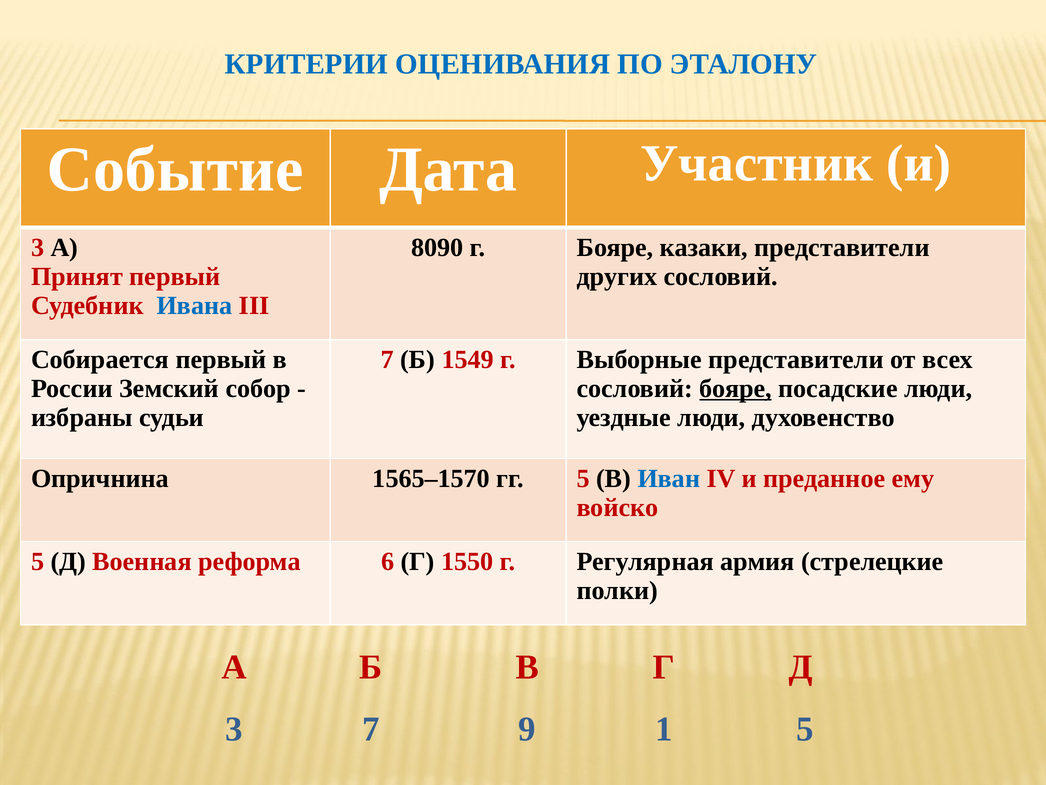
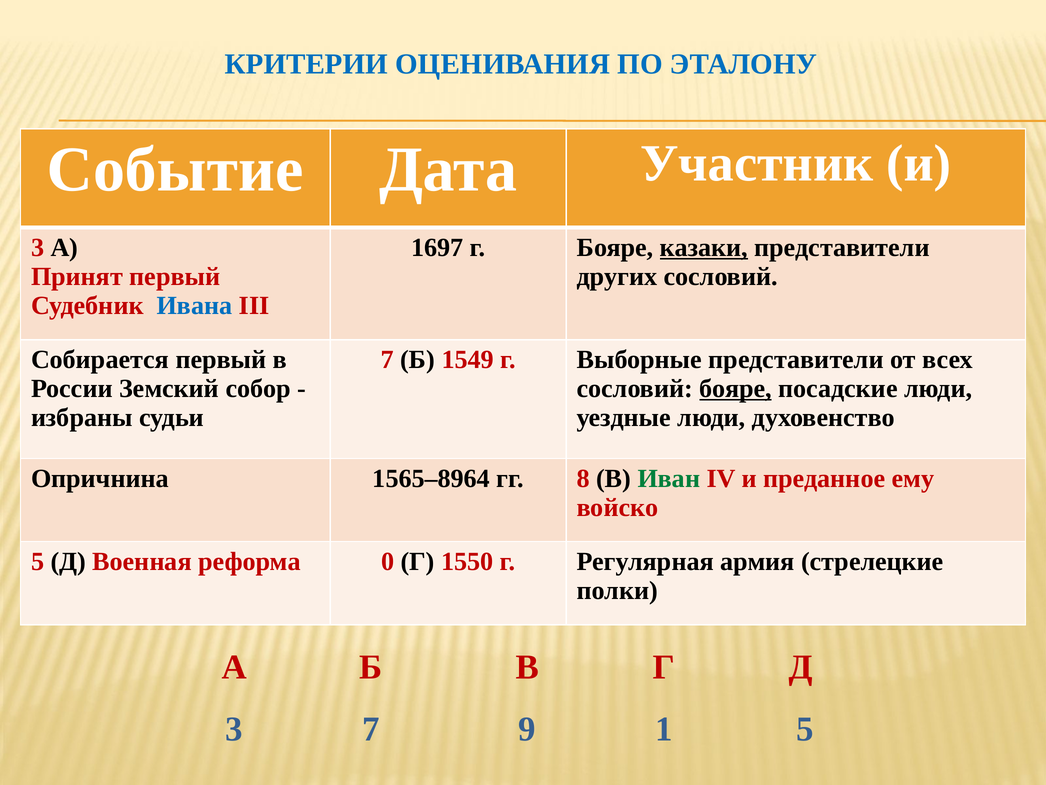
8090: 8090 -> 1697 (437, 247)
казаки underline: none -> present (704, 247)
1565–1570: 1565–1570 -> 1565–8964 (431, 478)
гг 5: 5 -> 8 (583, 478)
Иван colour: blue -> green (669, 478)
6: 6 -> 0 (388, 561)
